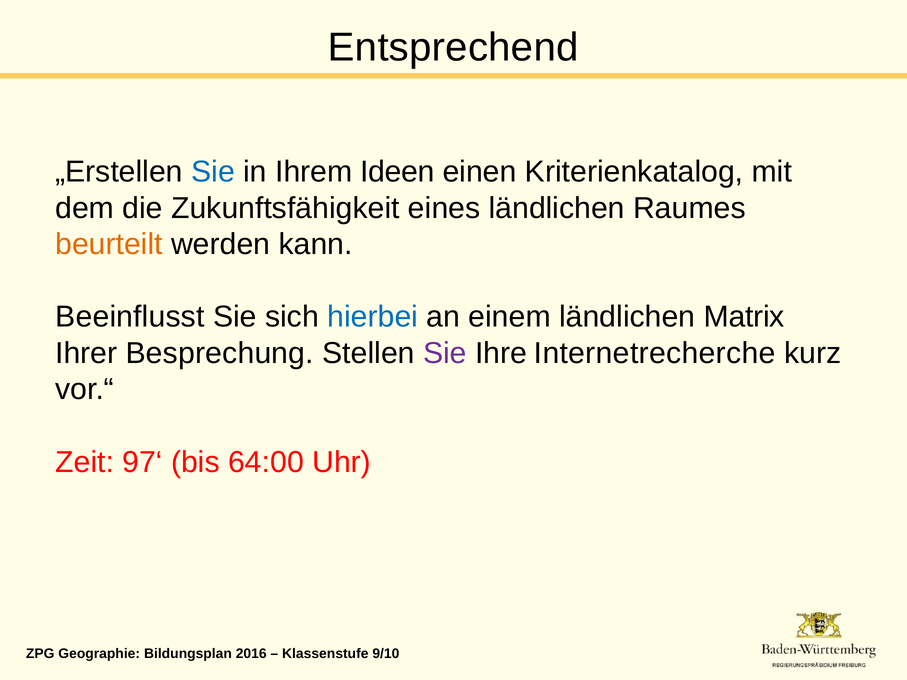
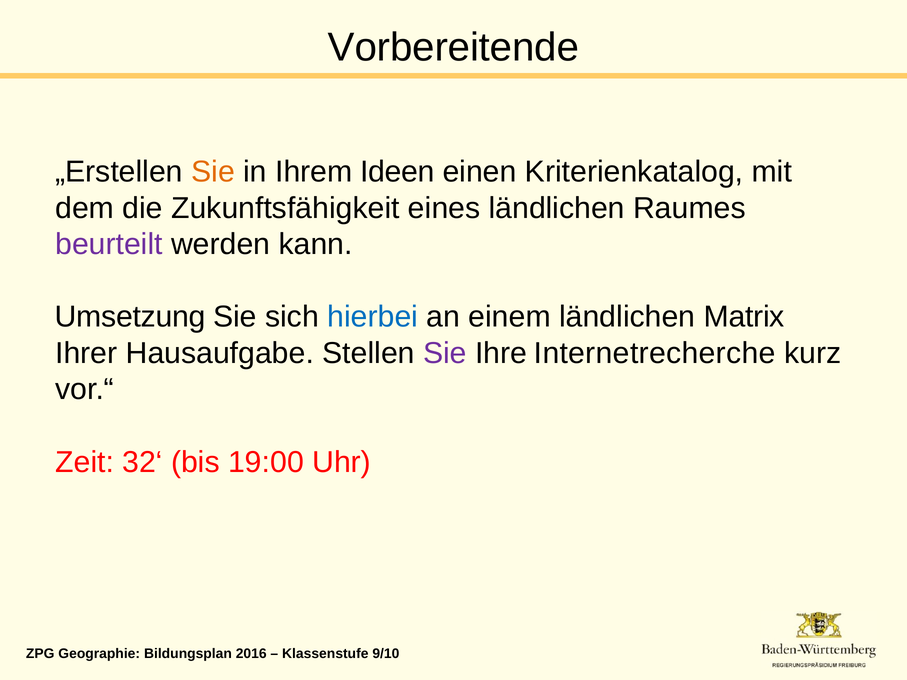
Entsprechend: Entsprechend -> Vorbereitende (453, 47)
Sie colour: blue -> orange (213, 172)
beurteilt colour: orange -> purple (109, 245)
Beeinflusst: Beeinflusst -> Umsetzung (130, 317)
Besprechung: Besprechung -> Hausaufgabe (220, 353)
97‘: 97‘ -> 32‘ (143, 462)
64:00: 64:00 -> 19:00 (266, 462)
